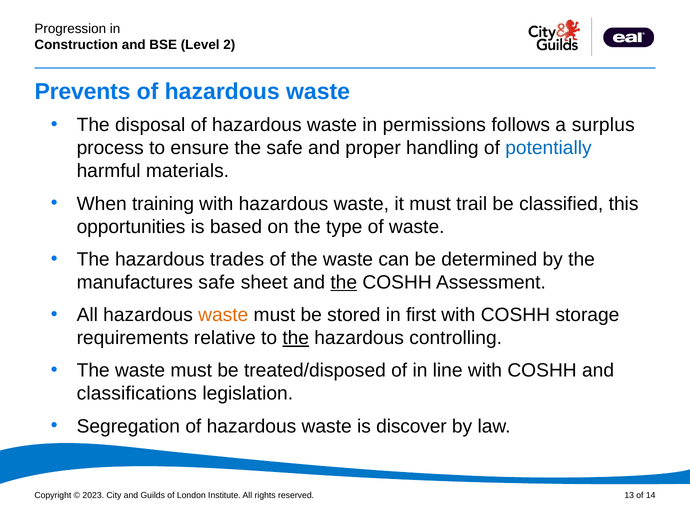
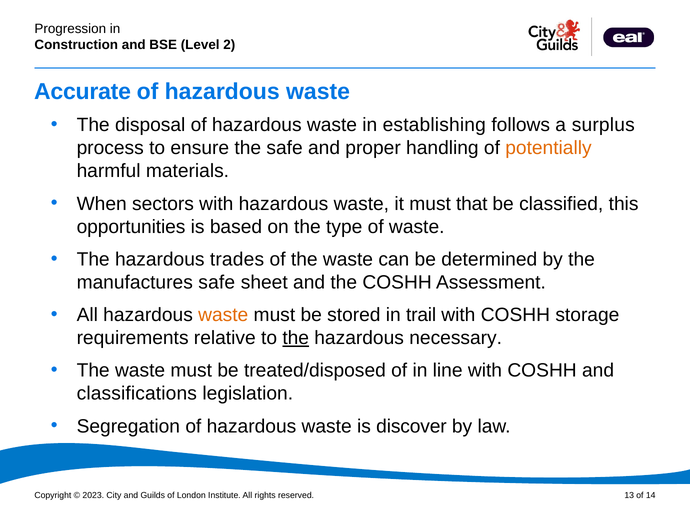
Prevents: Prevents -> Accurate (83, 91)
permissions: permissions -> establishing (434, 125)
potentially colour: blue -> orange (548, 148)
training: training -> sectors (163, 203)
trail: trail -> that (472, 203)
the underline: present -> none (344, 282)
first: first -> trail (421, 315)
controlling: controlling -> necessary (456, 338)
